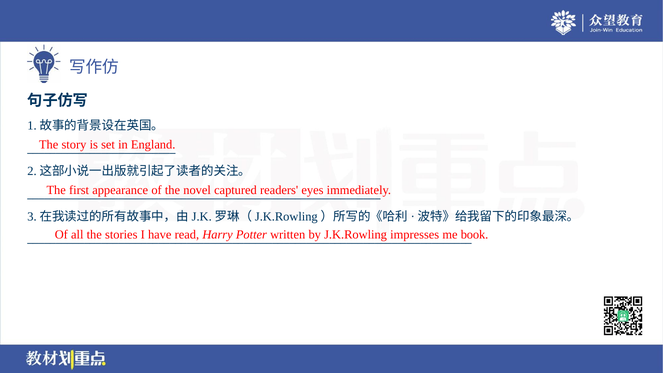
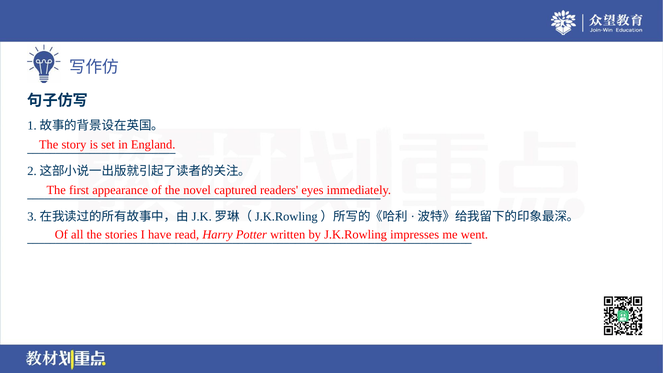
book: book -> went (474, 235)
